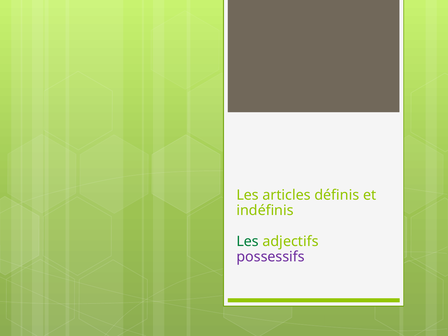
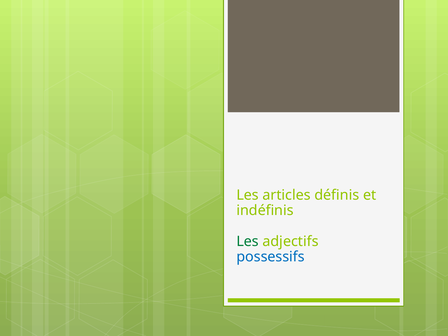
possessifs colour: purple -> blue (271, 257)
